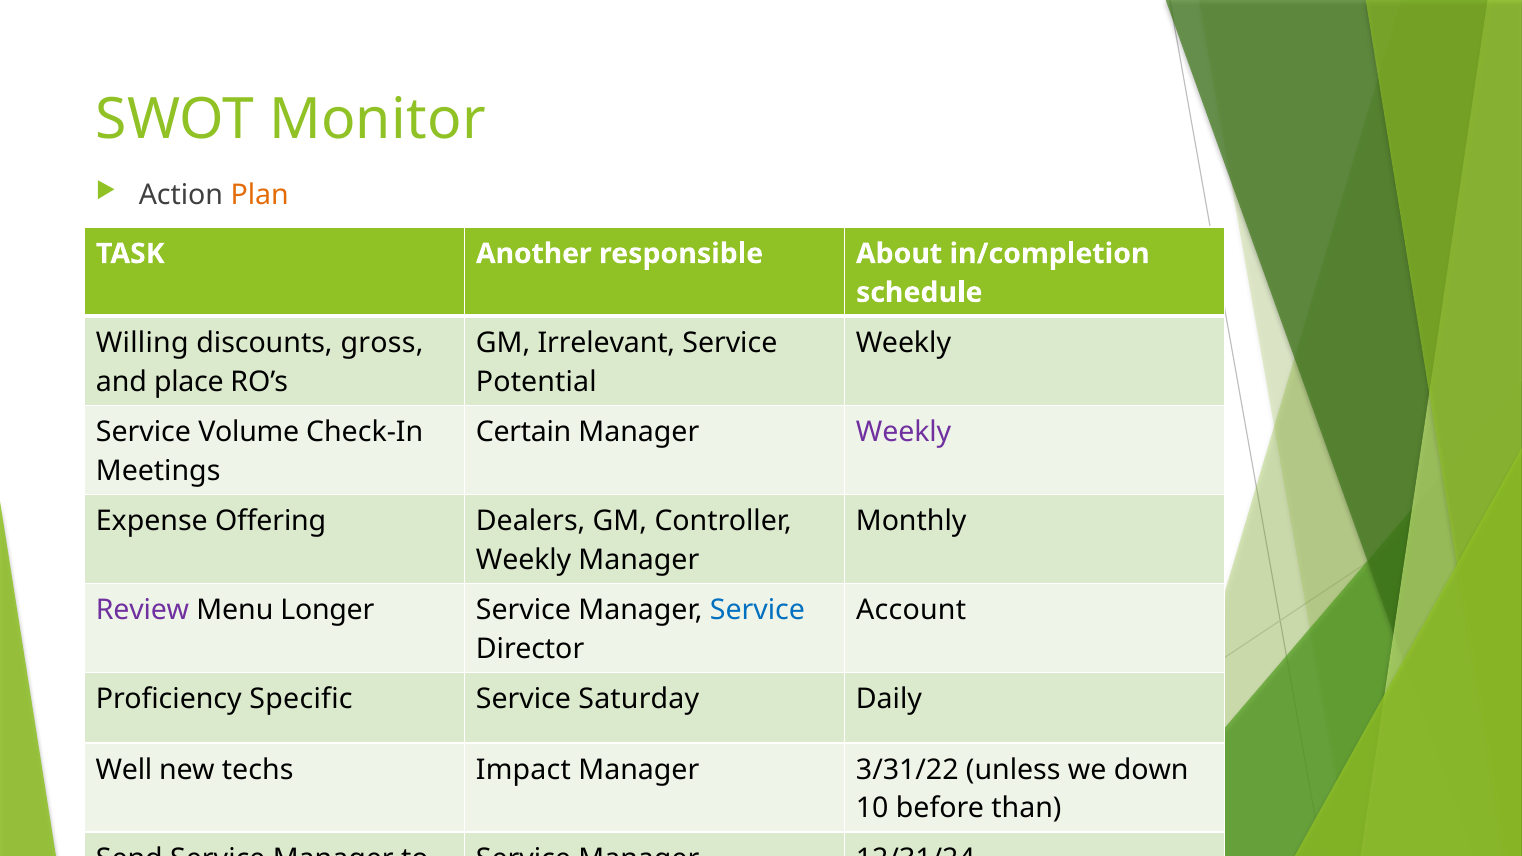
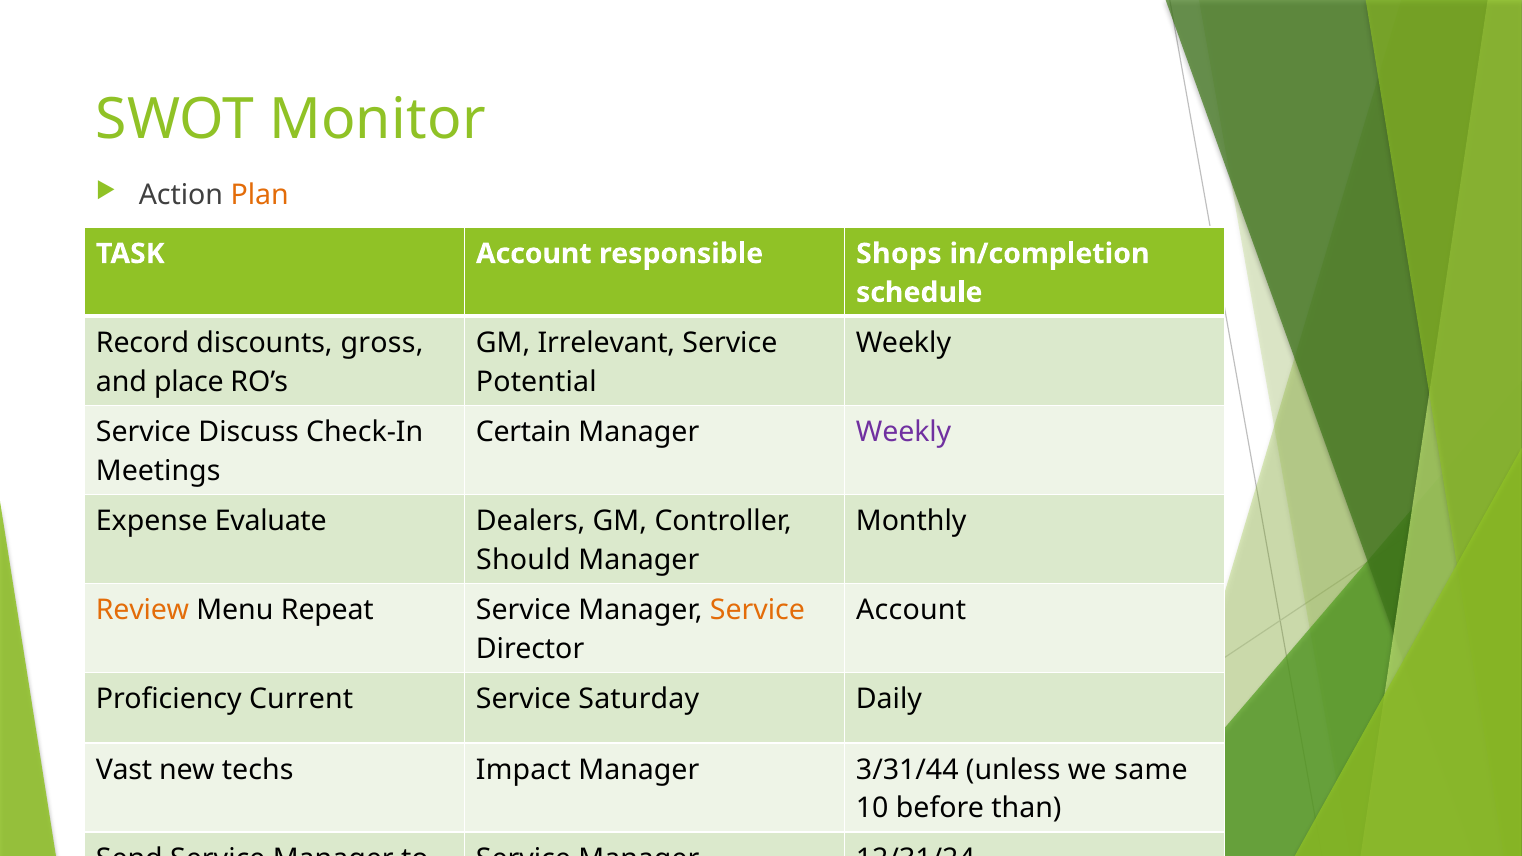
TASK Another: Another -> Account (534, 254)
About: About -> Shops (899, 254)
Willing: Willing -> Record (143, 343)
Volume: Volume -> Discuss (249, 432)
Offering: Offering -> Evaluate (271, 521)
Weekly: Weekly -> Should (523, 560)
Review colour: purple -> orange (143, 610)
Longer: Longer -> Repeat (327, 610)
Service colour: blue -> orange (757, 610)
Specific: Specific -> Current (301, 699)
Well: Well -> Vast (124, 770)
3/31/22: 3/31/22 -> 3/31/44 (907, 770)
down: down -> same (1151, 770)
